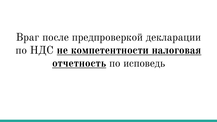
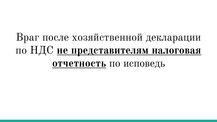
предпроверкой: предпроверкой -> хозяйственной (107, 37)
компетентности: компетентности -> представителям (110, 50)
